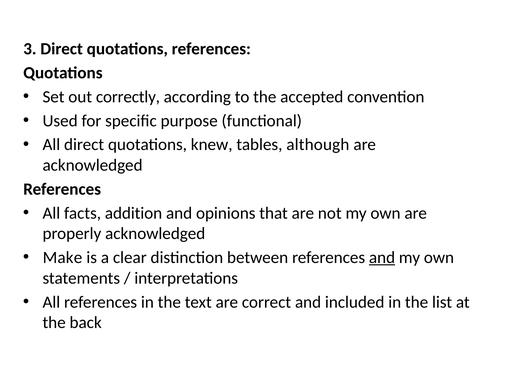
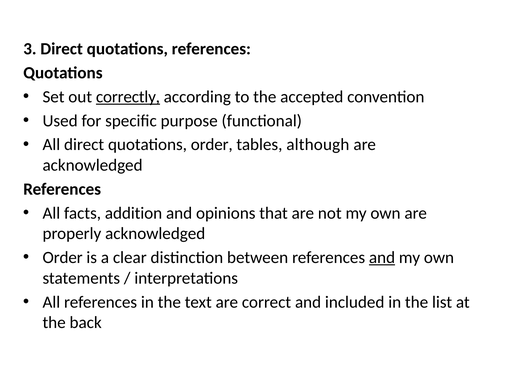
correctly underline: none -> present (128, 97)
quotations knew: knew -> order (212, 145)
Make: Make -> Order (63, 257)
